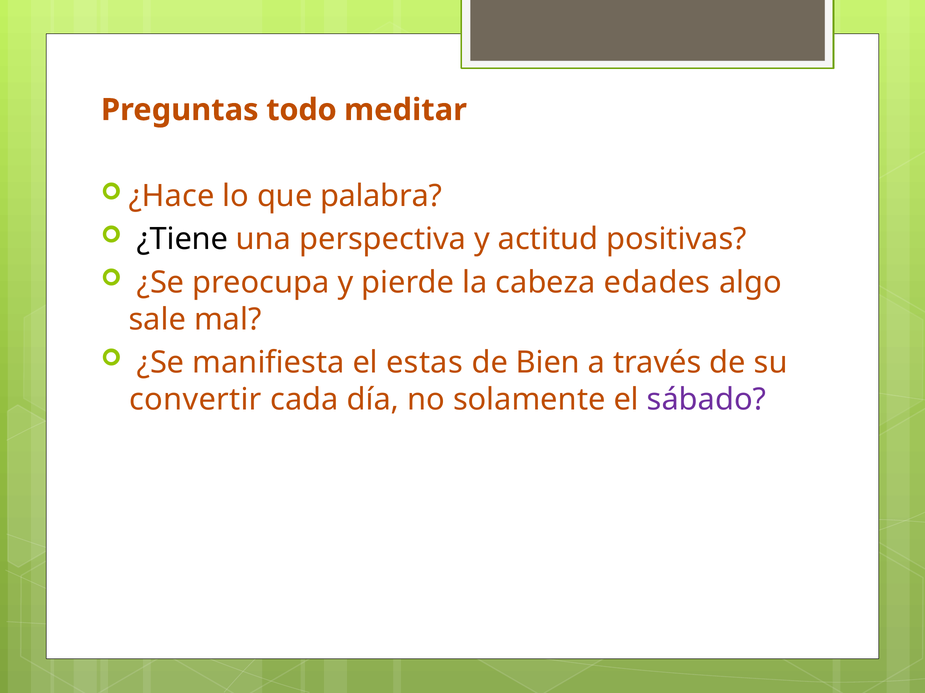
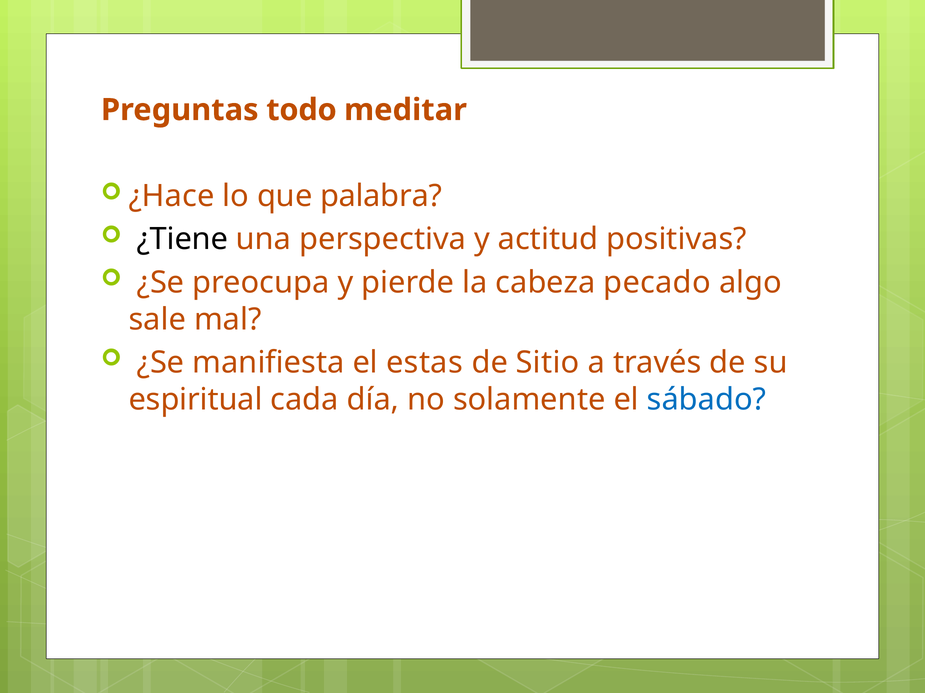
edades: edades -> pecado (657, 283)
Bien: Bien -> Sitio (548, 363)
convertir: convertir -> espiritual (196, 400)
sábado colour: purple -> blue (706, 400)
